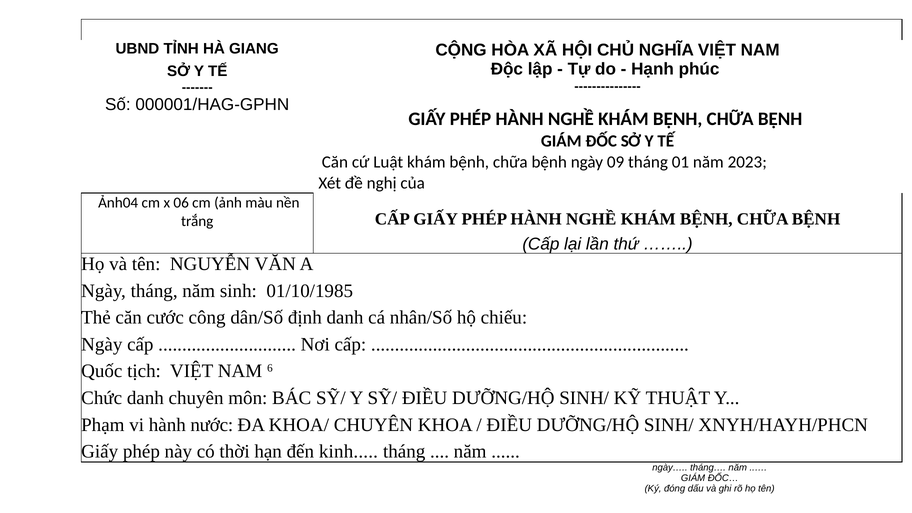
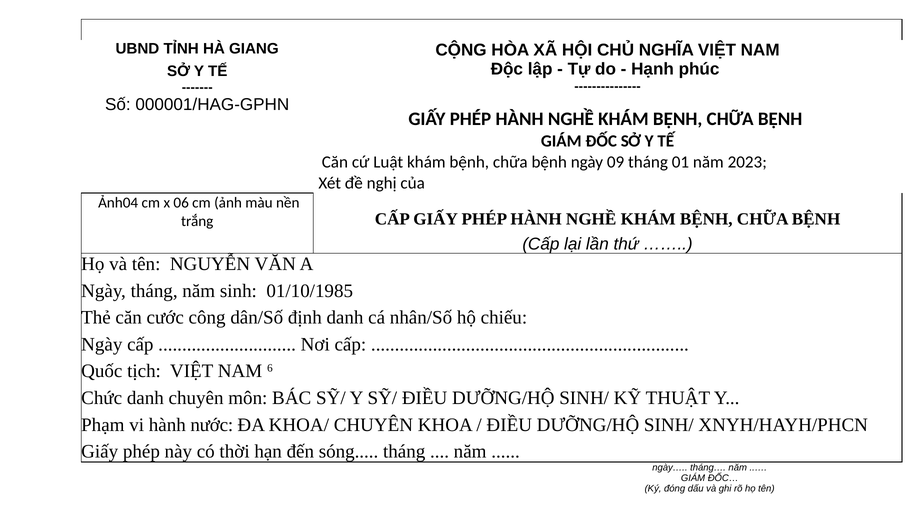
kinh: kinh -> sóng (349, 452)
